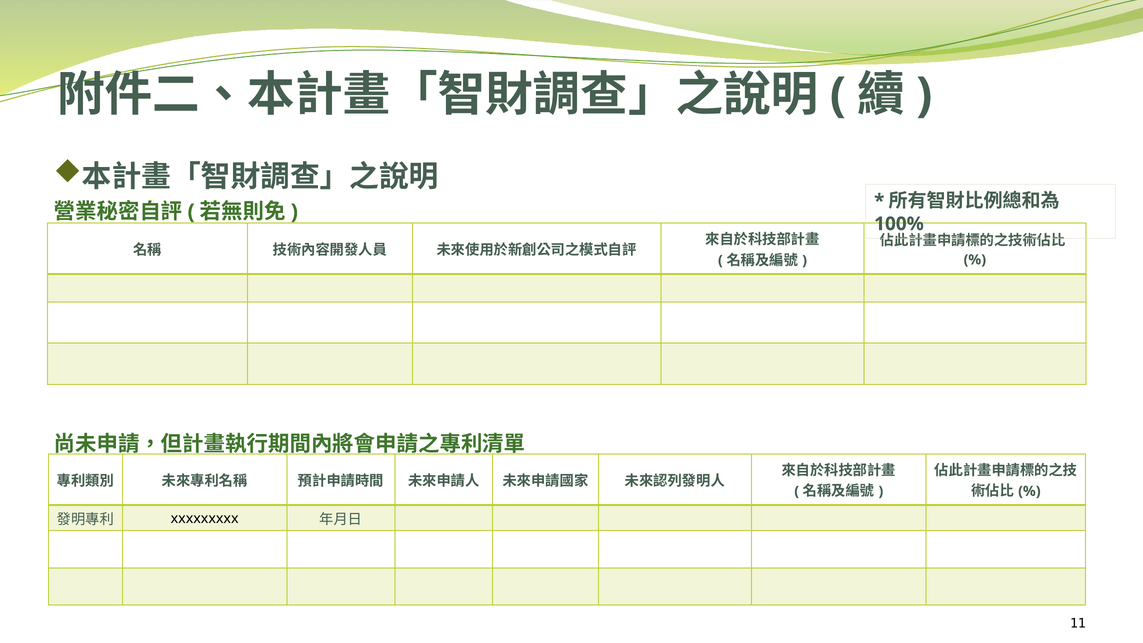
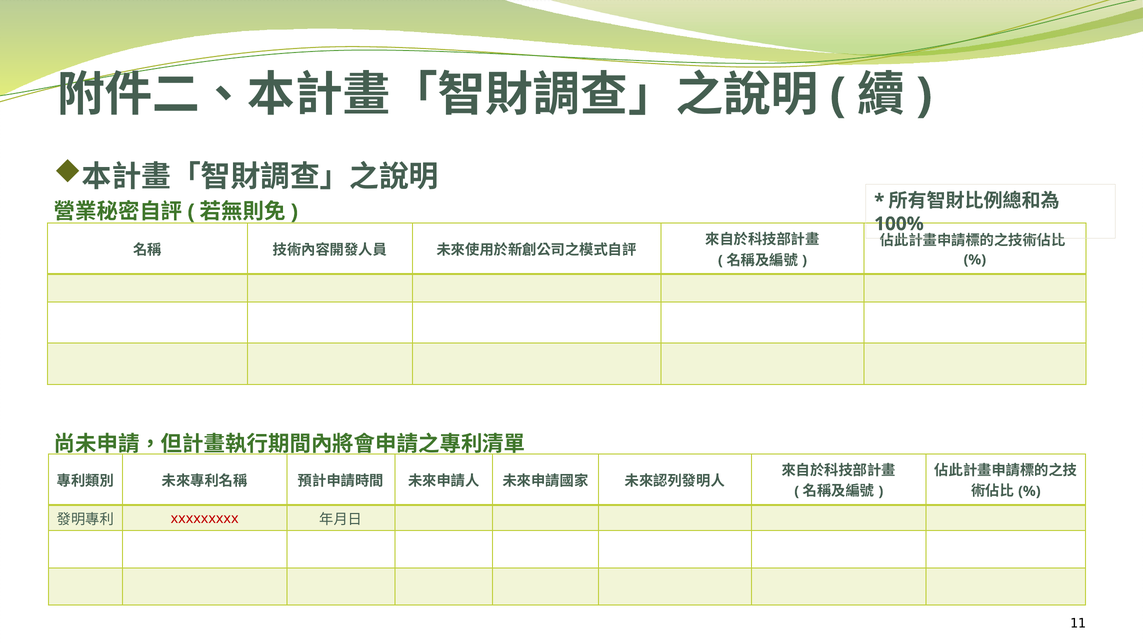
xxxxxxxxx colour: black -> red (205, 518)
